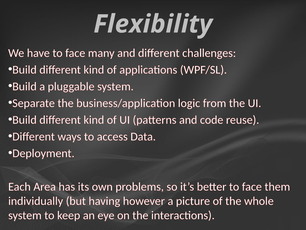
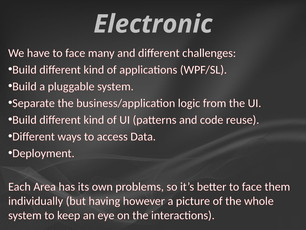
Flexibility: Flexibility -> Electronic (153, 24)
